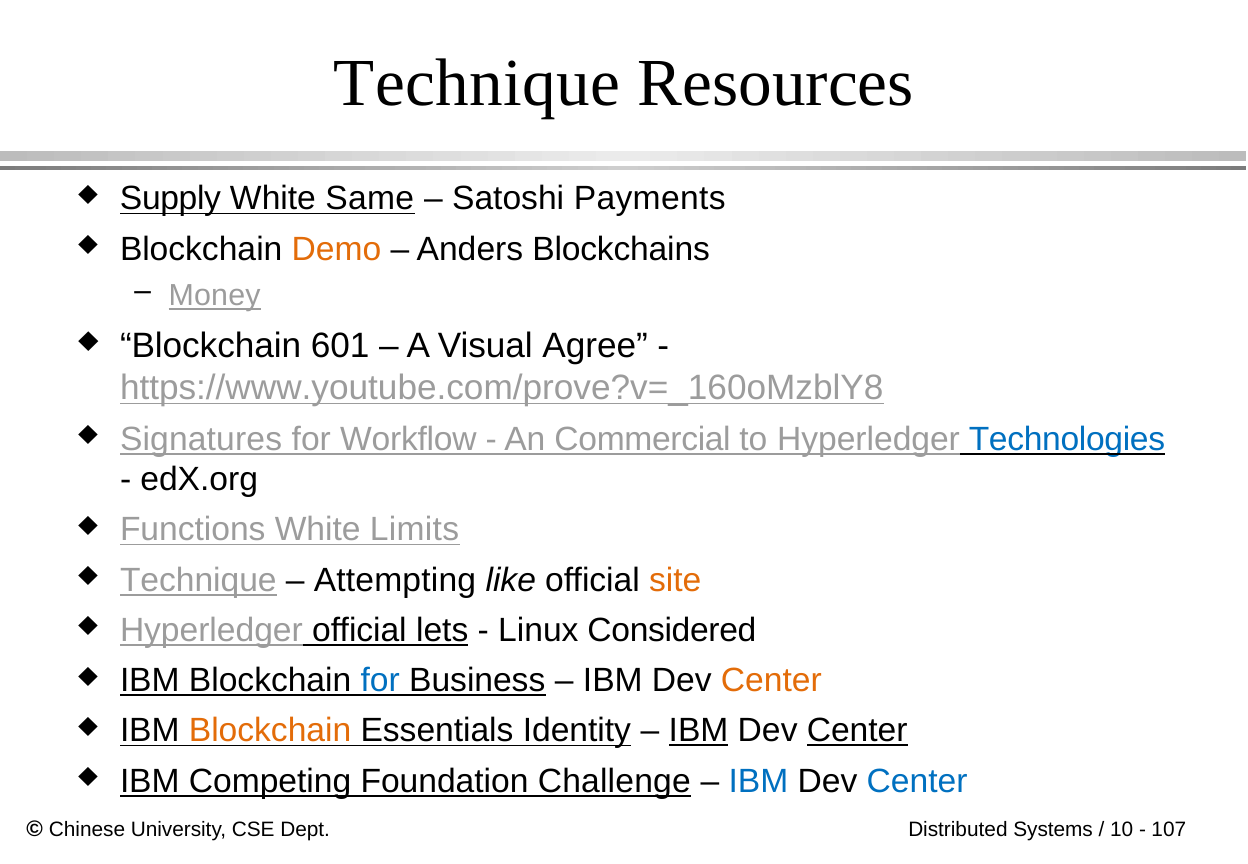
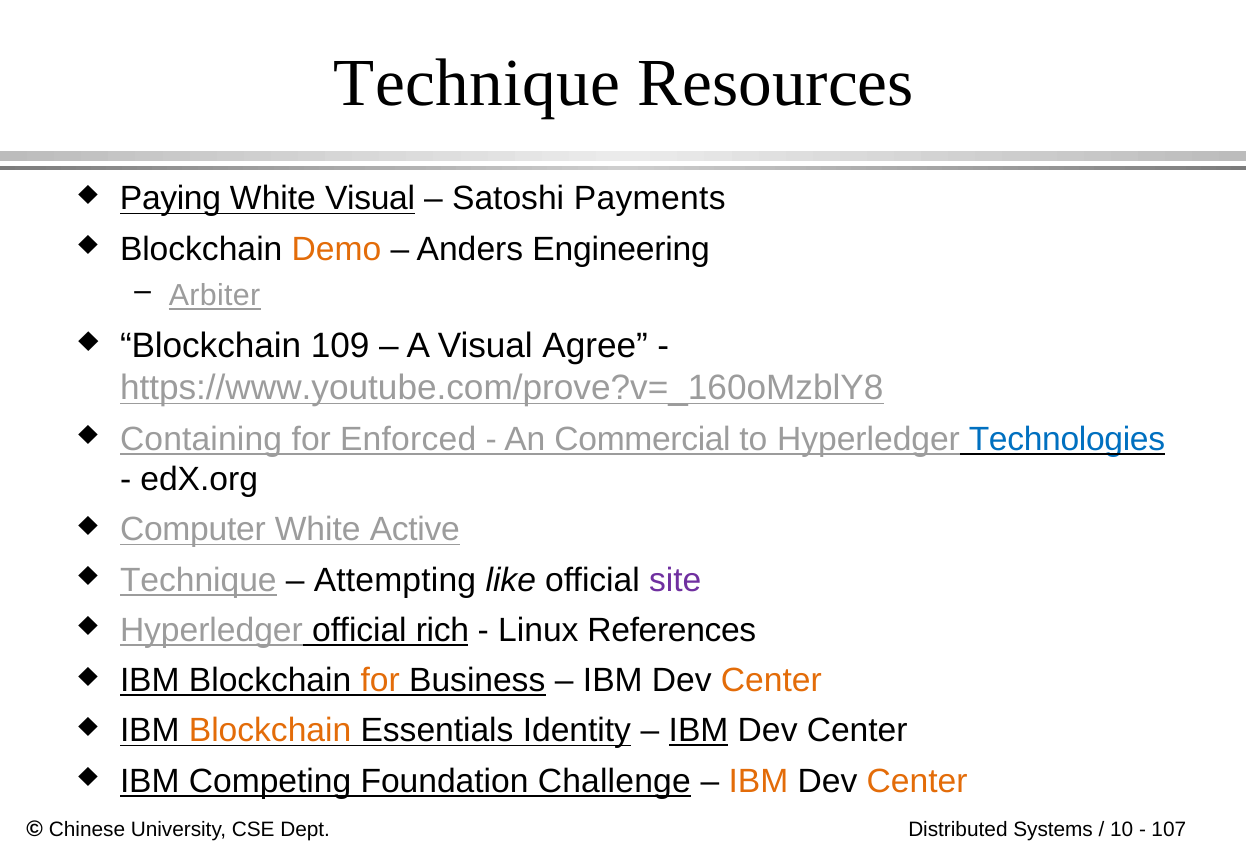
Supply: Supply -> Paying (170, 199)
White Same: Same -> Visual (370, 199)
Blockchains: Blockchains -> Engineering (621, 249)
Money: Money -> Arbiter (215, 296)
601: 601 -> 109 (340, 346)
Signatures: Signatures -> Containing (201, 439)
Workflow: Workflow -> Enforced (408, 439)
Functions: Functions -> Computer (193, 530)
Limits: Limits -> Active (415, 530)
site colour: orange -> purple (675, 580)
lets: lets -> rich (442, 630)
Considered: Considered -> References (672, 630)
for colour: blue -> orange (380, 680)
Center underline: present -> none (857, 731)
IBM colour: blue -> orange (758, 781)
Center colour: blue -> orange (917, 781)
